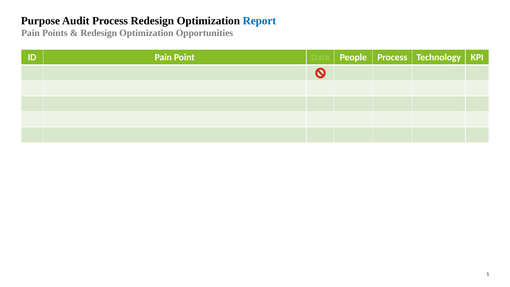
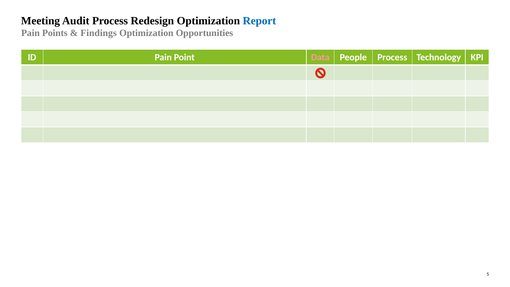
Purpose: Purpose -> Meeting (40, 21)
Redesign: Redesign -> Findings (99, 33)
Data colour: light green -> pink (320, 57)
